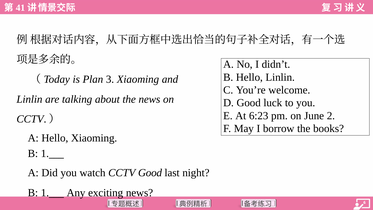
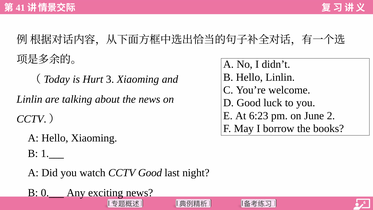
Plan: Plan -> Hurt (93, 79)
1: 1 -> 0 (45, 193)
